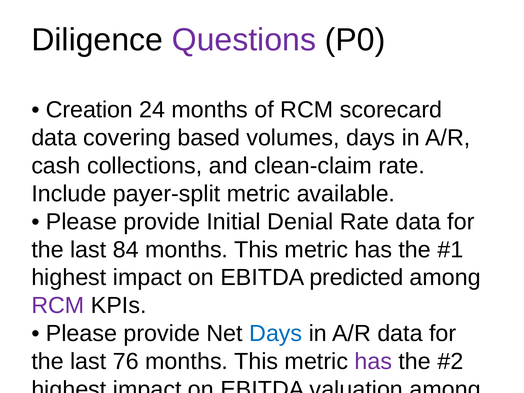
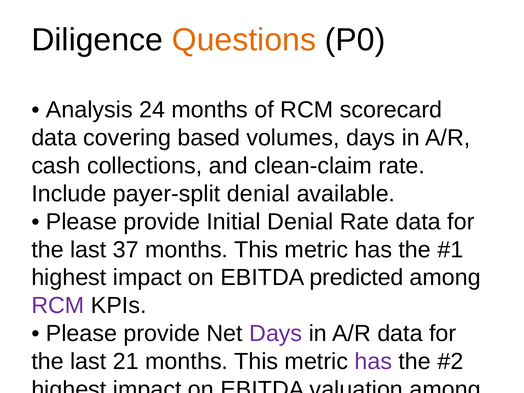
Questions colour: purple -> orange (244, 40)
Creation: Creation -> Analysis (89, 110)
payer-split metric: metric -> denial (258, 194)
84: 84 -> 37 (126, 250)
Days colour: blue -> purple (276, 334)
76: 76 -> 21 (126, 361)
